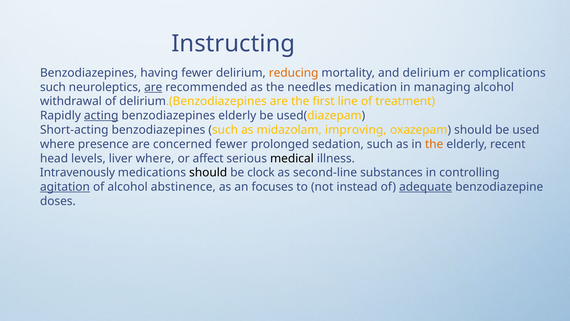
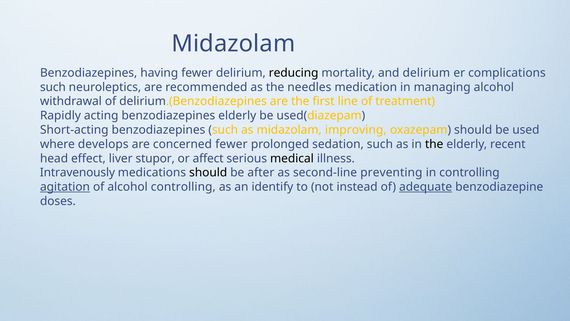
Instructing: Instructing -> Midazolam (233, 44)
reducing colour: orange -> black (294, 73)
are underline: present -> none (153, 87)
acting underline: present -> none (101, 116)
presence: presence -> develops (103, 144)
the colour: orange -> black (434, 144)
levels: levels -> effect (88, 158)
liver where: where -> stupor (155, 158)
clock: clock -> after (261, 173)
substances: substances -> preventing (391, 173)
alcohol abstinence: abstinence -> controlling (183, 187)
focuses: focuses -> identify (272, 187)
